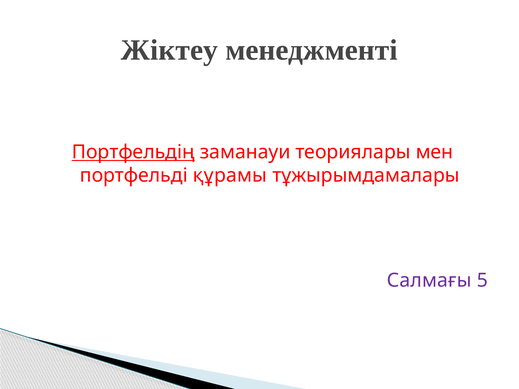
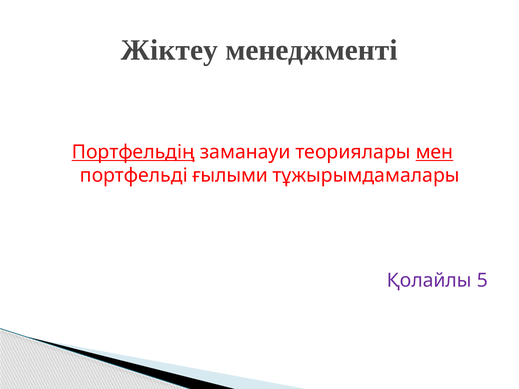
мен underline: none -> present (434, 152)
құрамы: құрамы -> ғылыми (230, 176)
Салмағы: Салмағы -> Қолайлы (429, 281)
